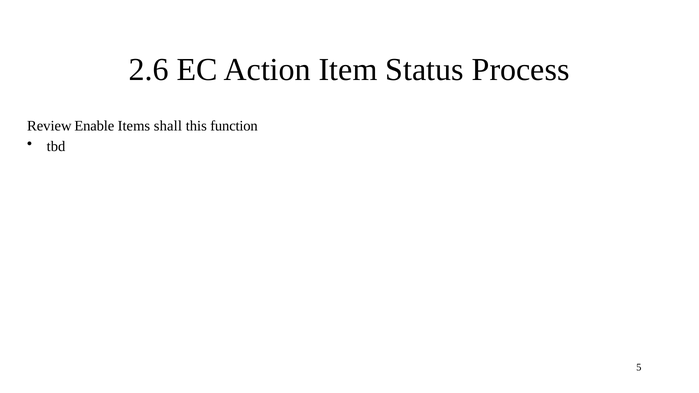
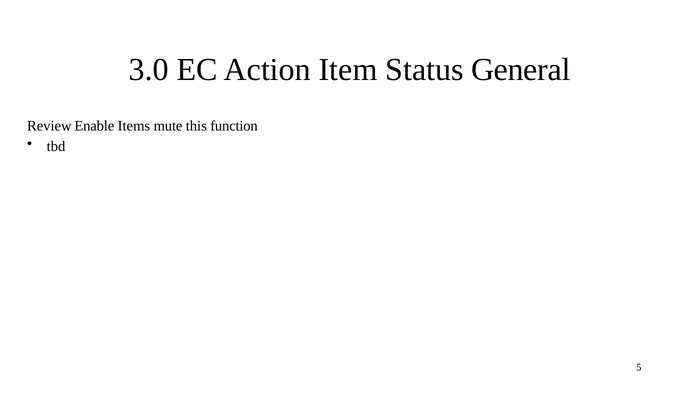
2.6: 2.6 -> 3.0 (149, 70)
Process: Process -> General (521, 70)
shall: shall -> mute (168, 126)
